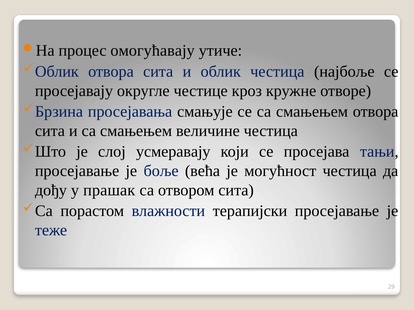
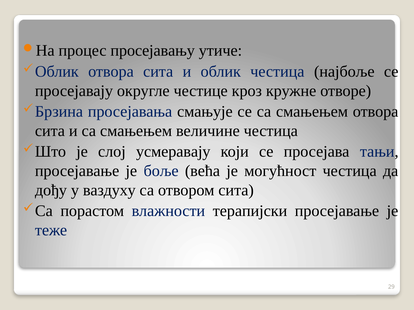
омогућавају: омогућавају -> просејавању (153, 51)
прашак: прашак -> ваздуху (109, 190)
